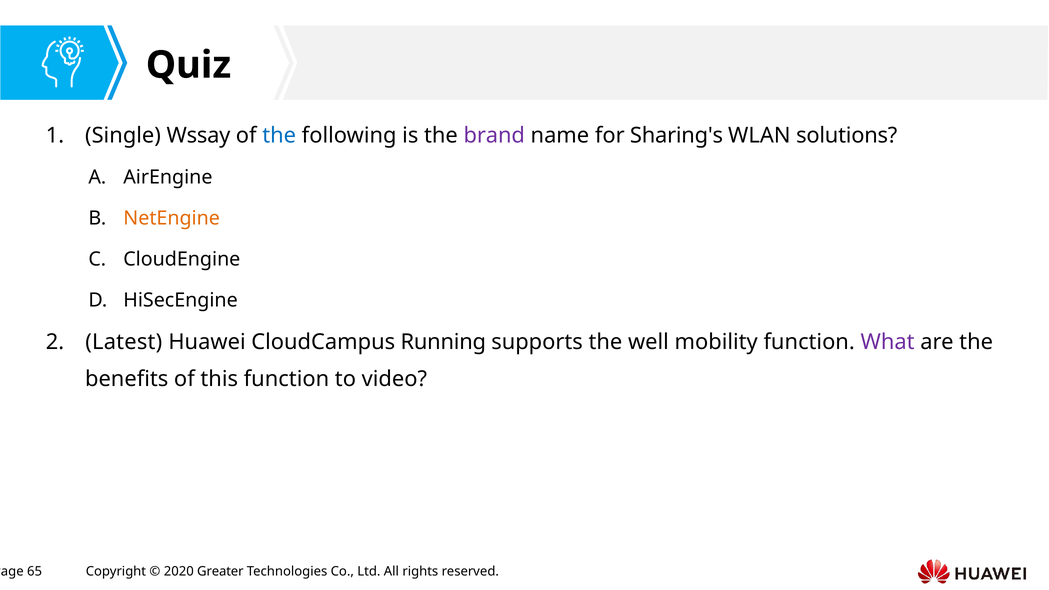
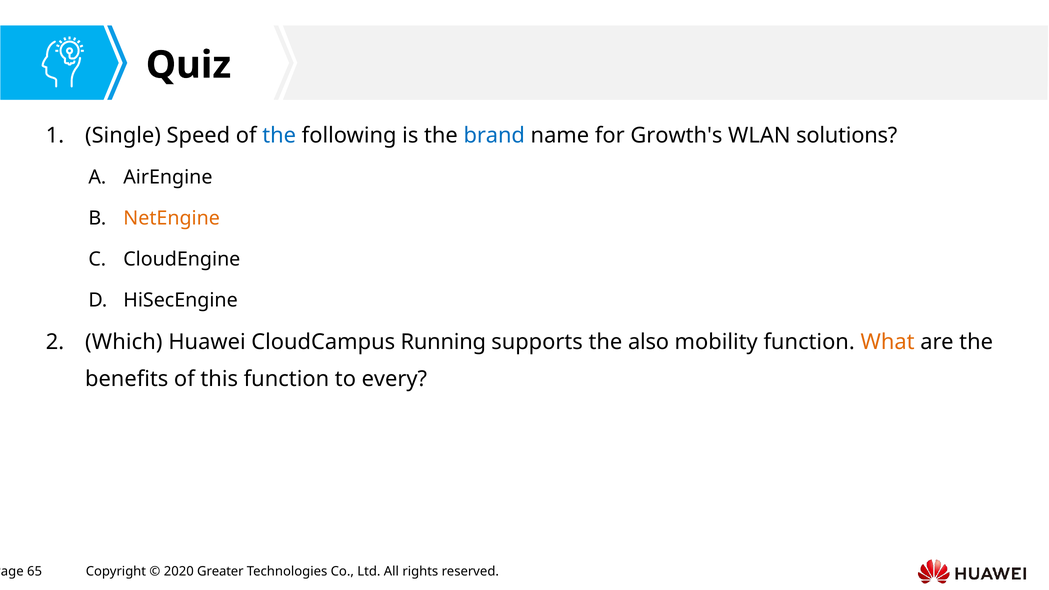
Wssay: Wssay -> Speed (198, 135)
brand colour: purple -> blue (494, 135)
Sharing's: Sharing's -> Growth's (676, 135)
Latest: Latest -> Which (124, 342)
well: well -> also (649, 342)
What colour: purple -> orange (888, 342)
video: video -> every (394, 379)
